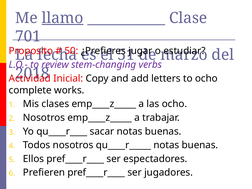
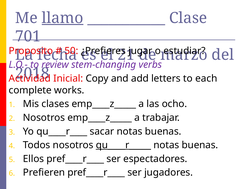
51: 51 -> 21 (126, 55)
to ocho: ocho -> each (206, 78)
qu____r_____ underline: none -> present (123, 145)
